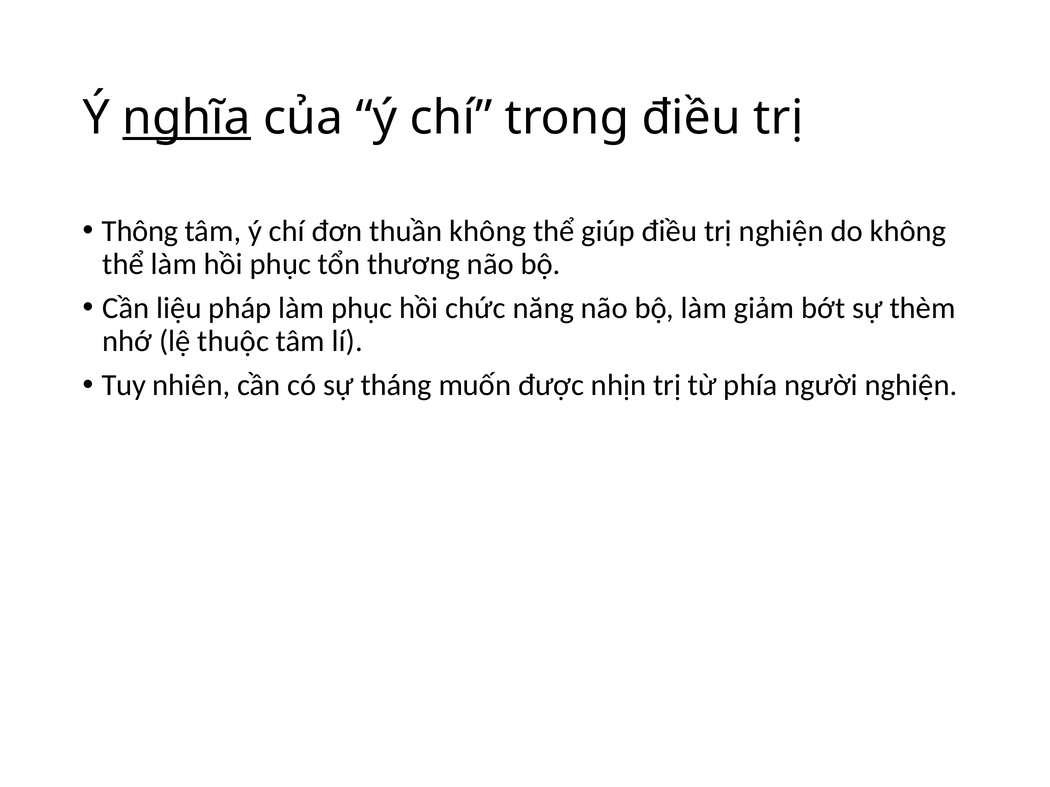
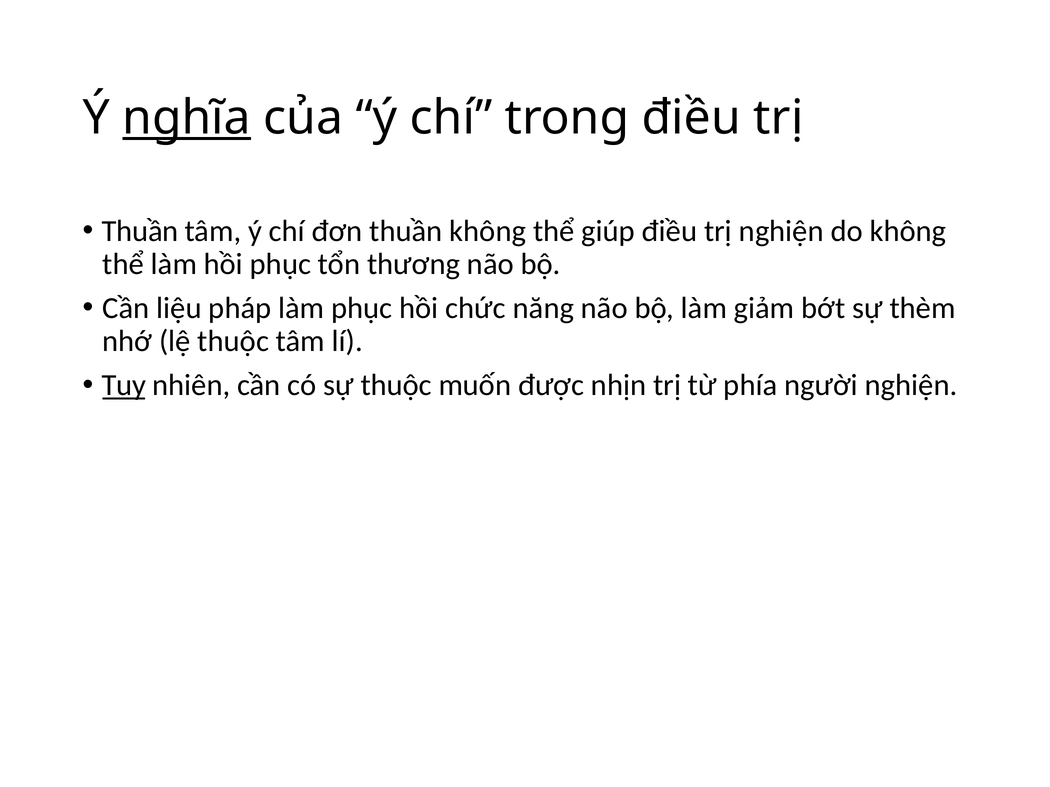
Thông: Thông -> Thuần (140, 231)
Tuy underline: none -> present (124, 385)
sự tháng: tháng -> thuộc (396, 385)
